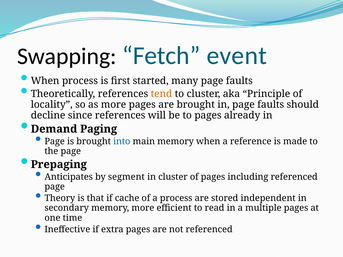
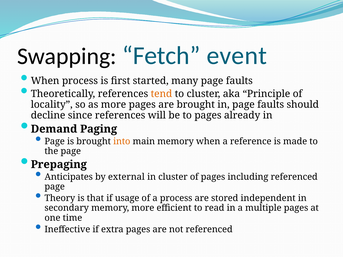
into colour: blue -> orange (122, 142)
segment: segment -> external (126, 177)
cache: cache -> usage (127, 198)
